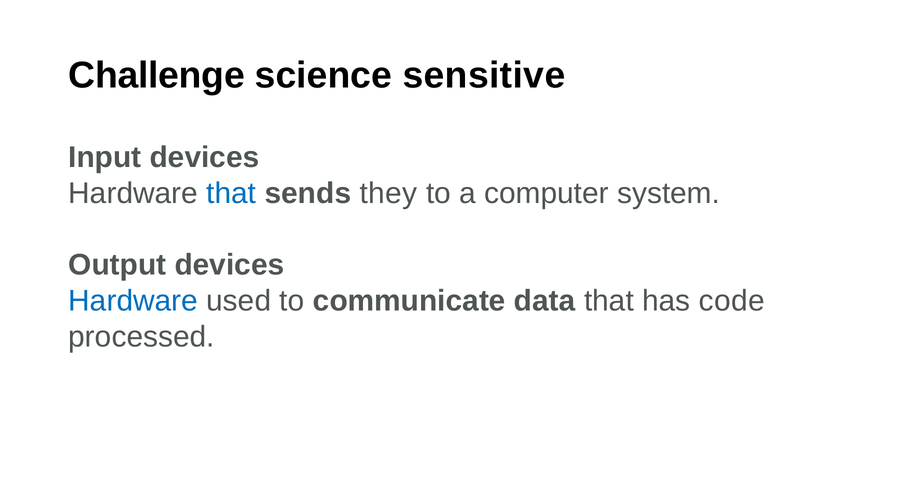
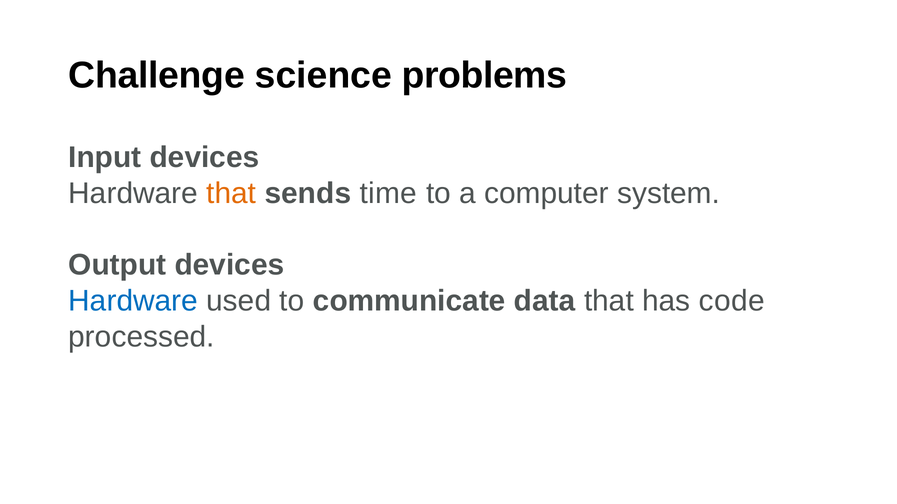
sensitive: sensitive -> problems (484, 75)
that colour: blue -> orange (231, 194)
they: they -> time (388, 194)
